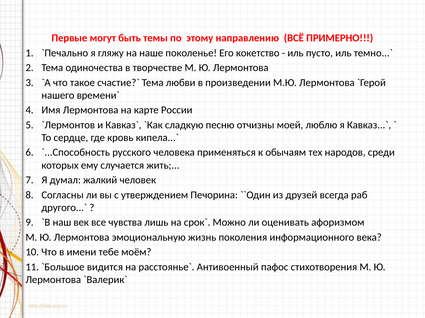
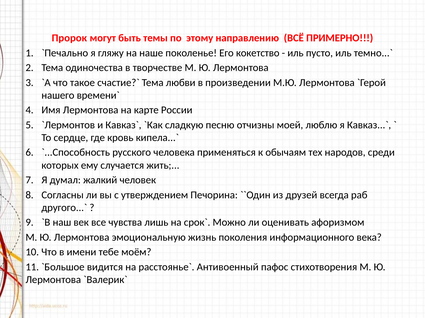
Первые: Первые -> Пророк (69, 38)
